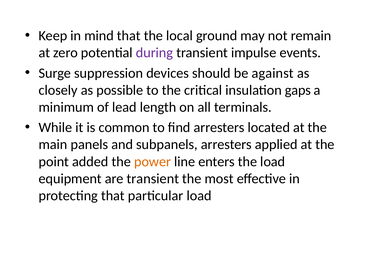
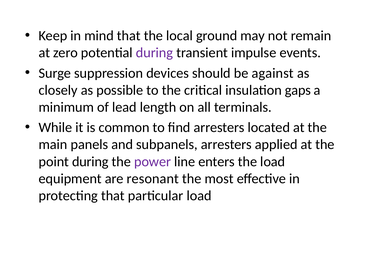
point added: added -> during (90, 161)
power colour: orange -> purple (153, 161)
are transient: transient -> resonant (153, 179)
